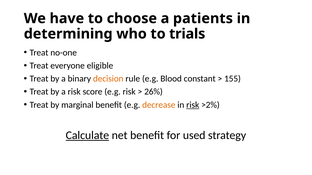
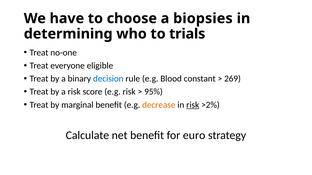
patients: patients -> biopsies (203, 18)
decision colour: orange -> blue (108, 79)
155: 155 -> 269 (232, 79)
26%: 26% -> 95% (153, 92)
Calculate underline: present -> none (87, 136)
used: used -> euro (194, 136)
